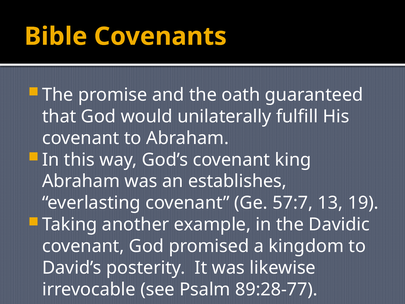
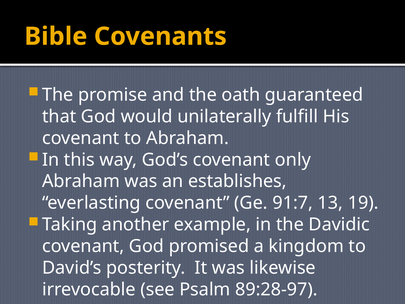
king: king -> only (293, 160)
57:7: 57:7 -> 91:7 (293, 203)
89:28-77: 89:28-77 -> 89:28-97 (276, 289)
